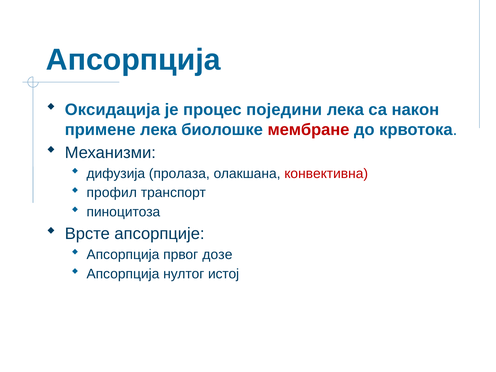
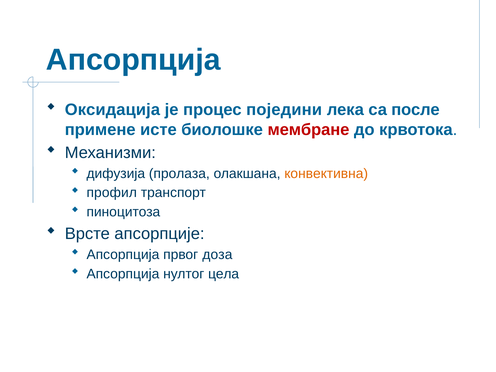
након: након -> после (415, 110)
примене лека: лека -> исте (158, 130)
конвективна colour: red -> orange (326, 173)
дозе: дозе -> доза (217, 255)
истој: истој -> цела (224, 274)
